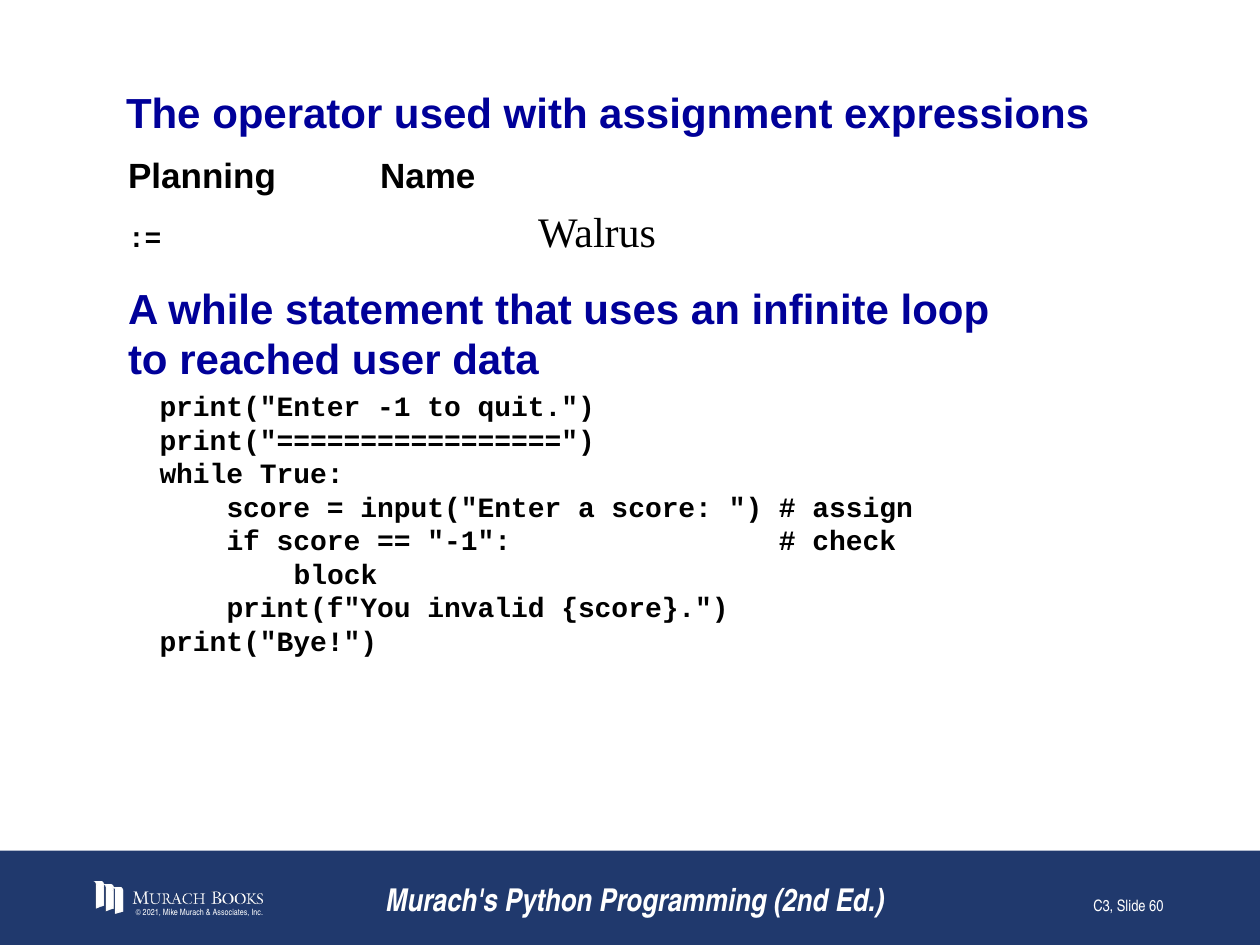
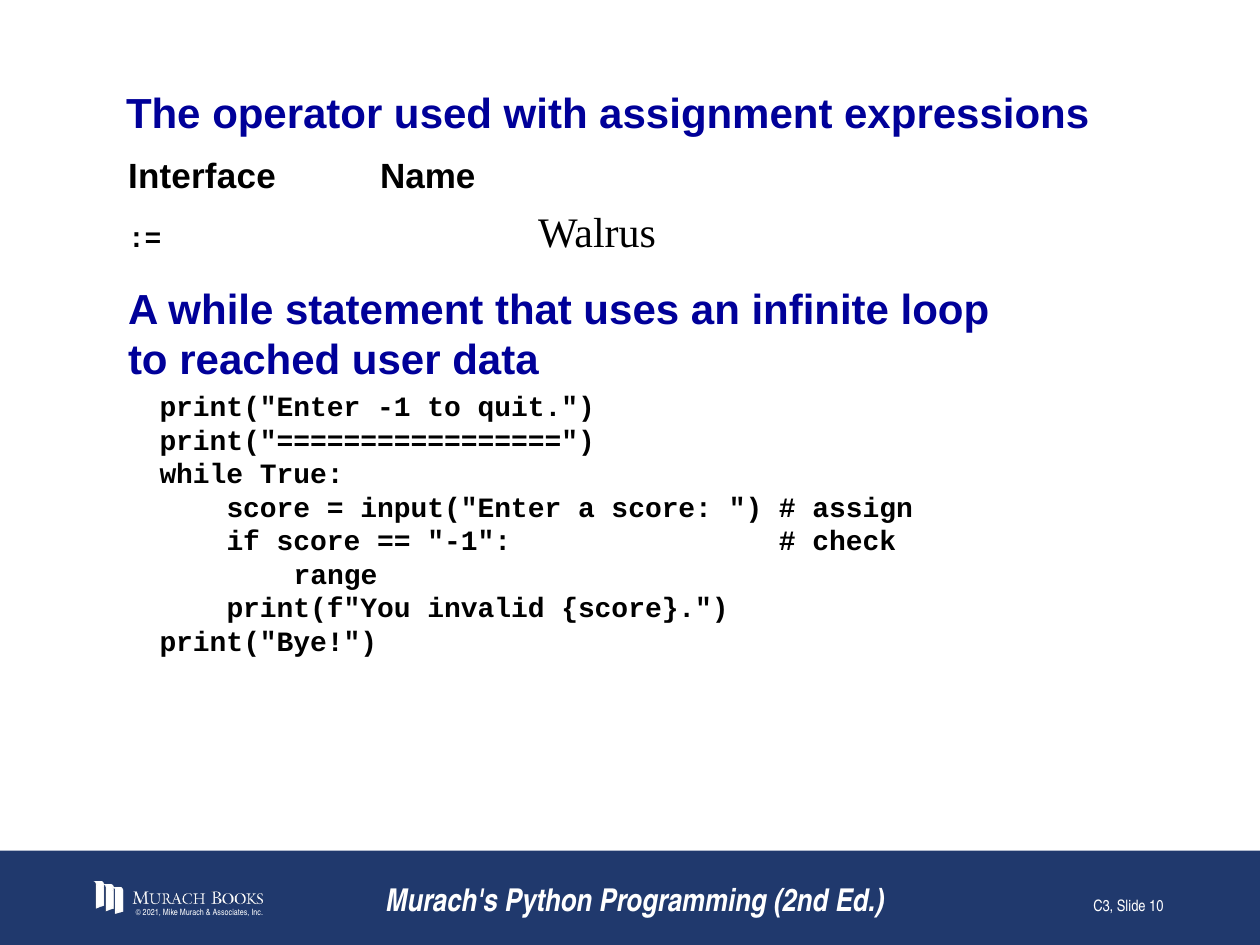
Planning: Planning -> Interface (202, 177)
block: block -> range (335, 575)
60: 60 -> 10 (1156, 907)
